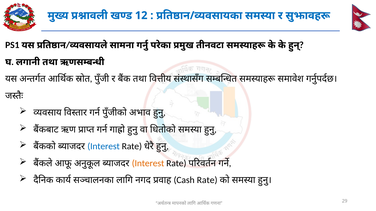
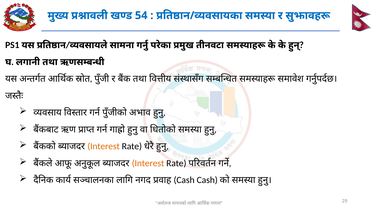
12: 12 -> 54 (141, 15)
Interest colour: blue -> orange (104, 147)
Cash Rate: Rate -> Cash (207, 181)
